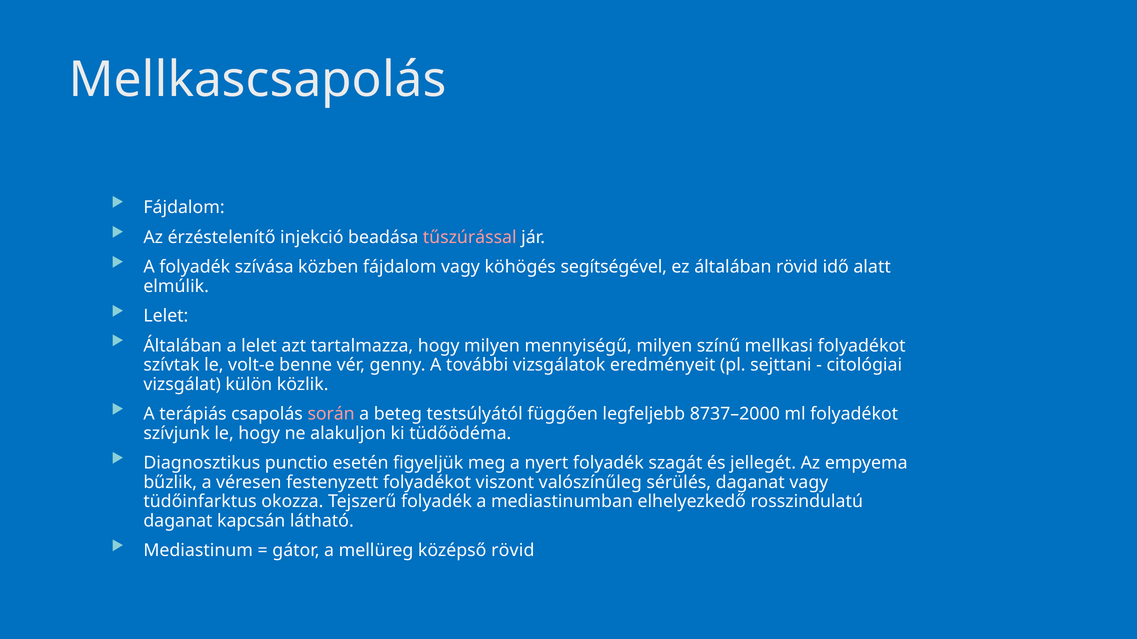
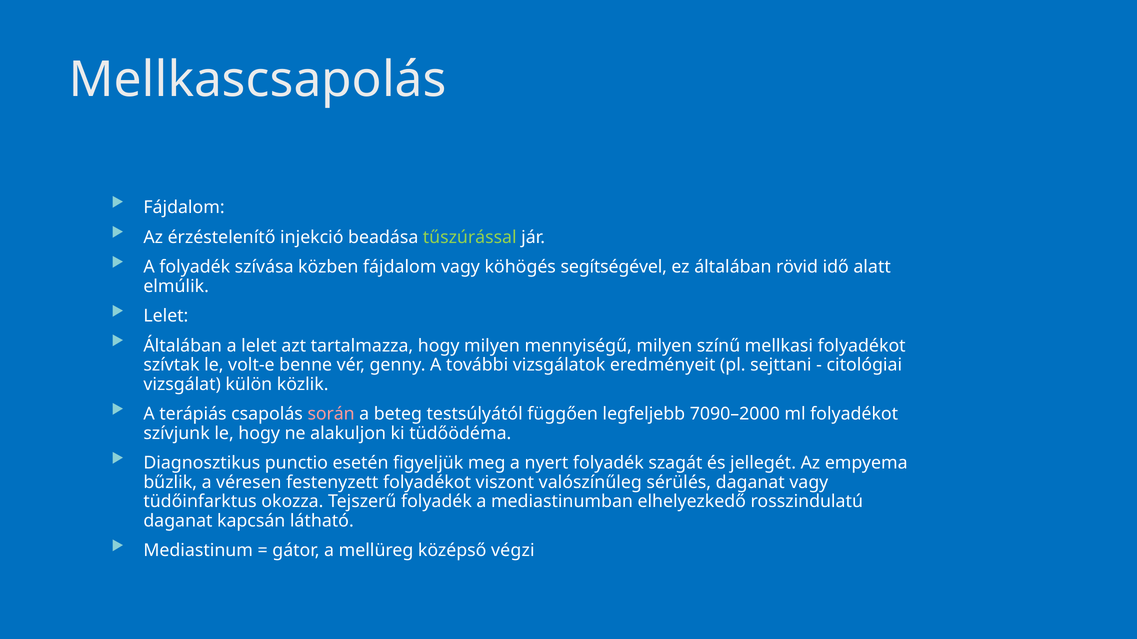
tűszúrással colour: pink -> light green (470, 237)
8737–2000: 8737–2000 -> 7090–2000 (735, 414)
középső rövid: rövid -> végzi (513, 551)
